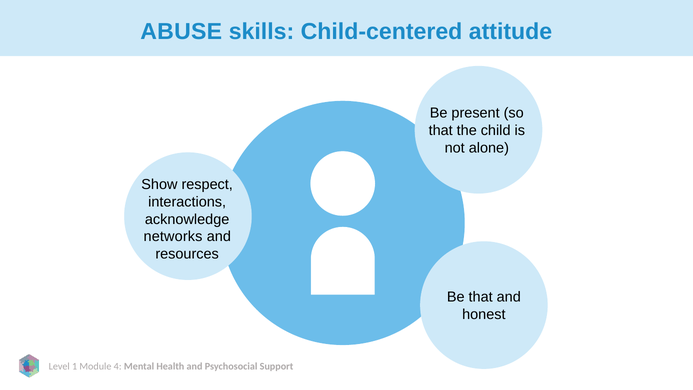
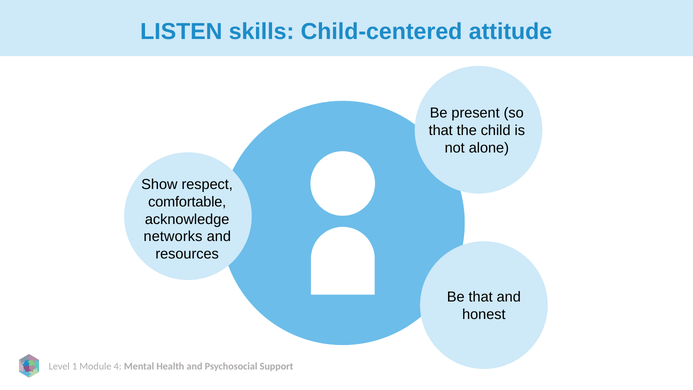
ABUSE: ABUSE -> LISTEN (181, 31)
interactions: interactions -> comfortable (187, 202)
